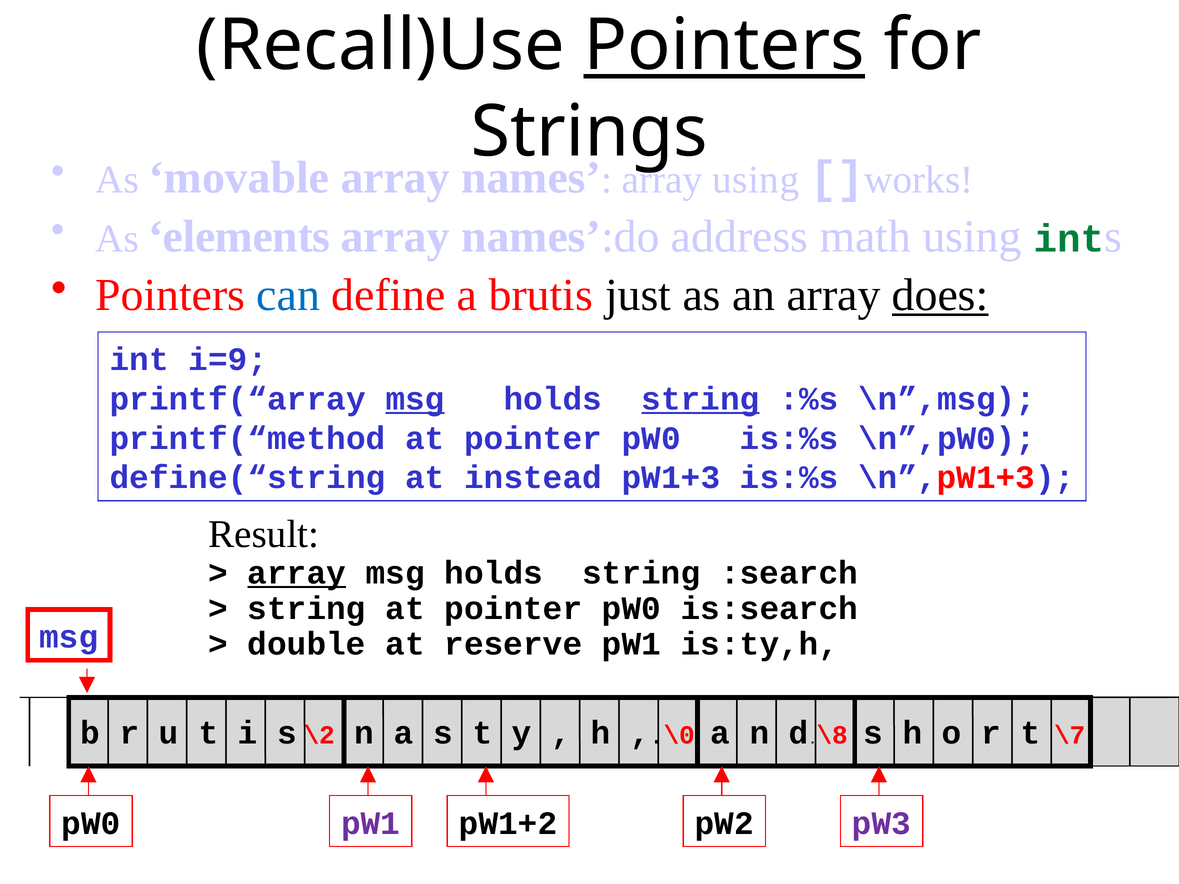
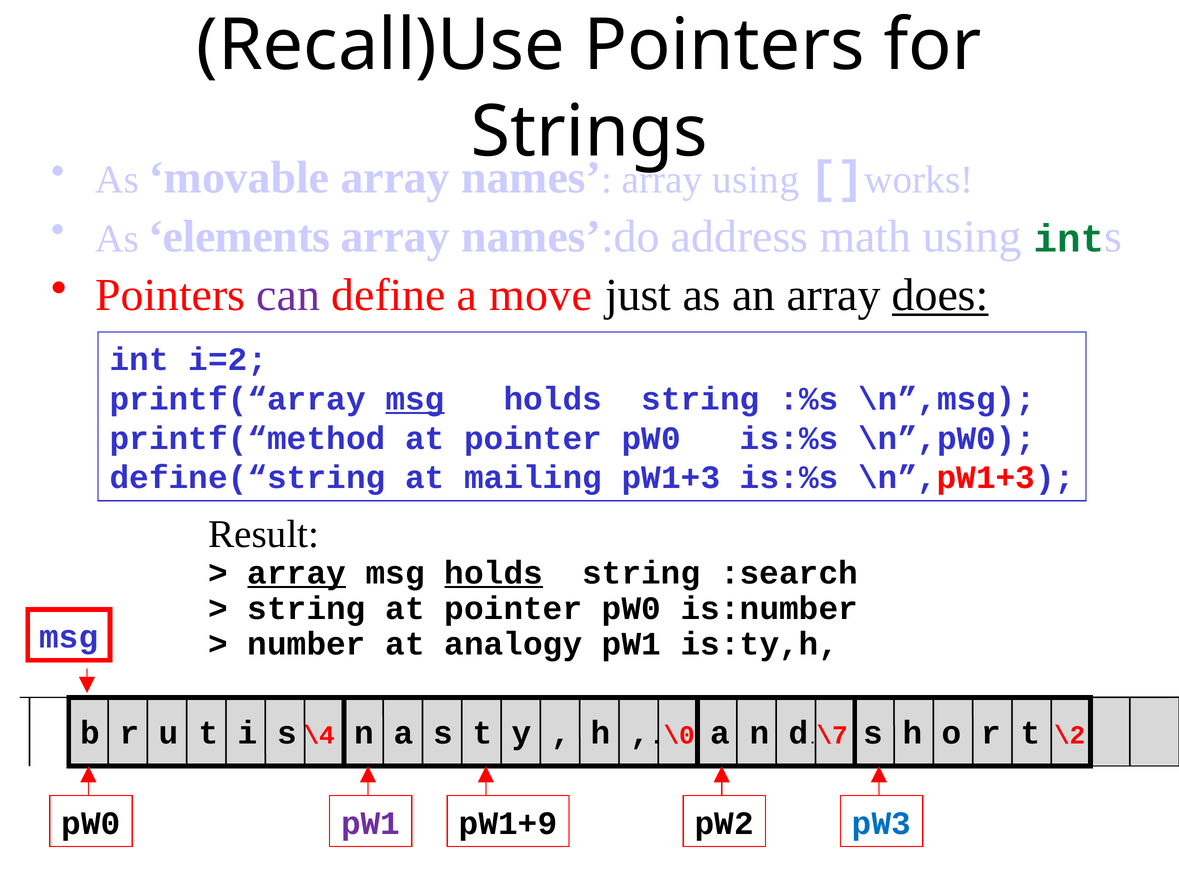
Pointers underline: present -> none (724, 45)
can colour: blue -> purple (288, 295)
brutis: brutis -> move (541, 295)
i=9: i=9 -> i=2 (228, 360)
string underline: present -> none (700, 399)
instead: instead -> mailing (533, 478)
holds underline: none -> present (494, 573)
is:search: is:search -> is:number (769, 609)
double: double -> number (306, 644)
reserve: reserve -> analogy (513, 644)
\2: \2 -> \4 (319, 735)
\8: \8 -> \7 (832, 735)
\7: \7 -> \2 (1070, 735)
pW1+2: pW1+2 -> pW1+9 (508, 824)
pW3 colour: purple -> blue (881, 824)
